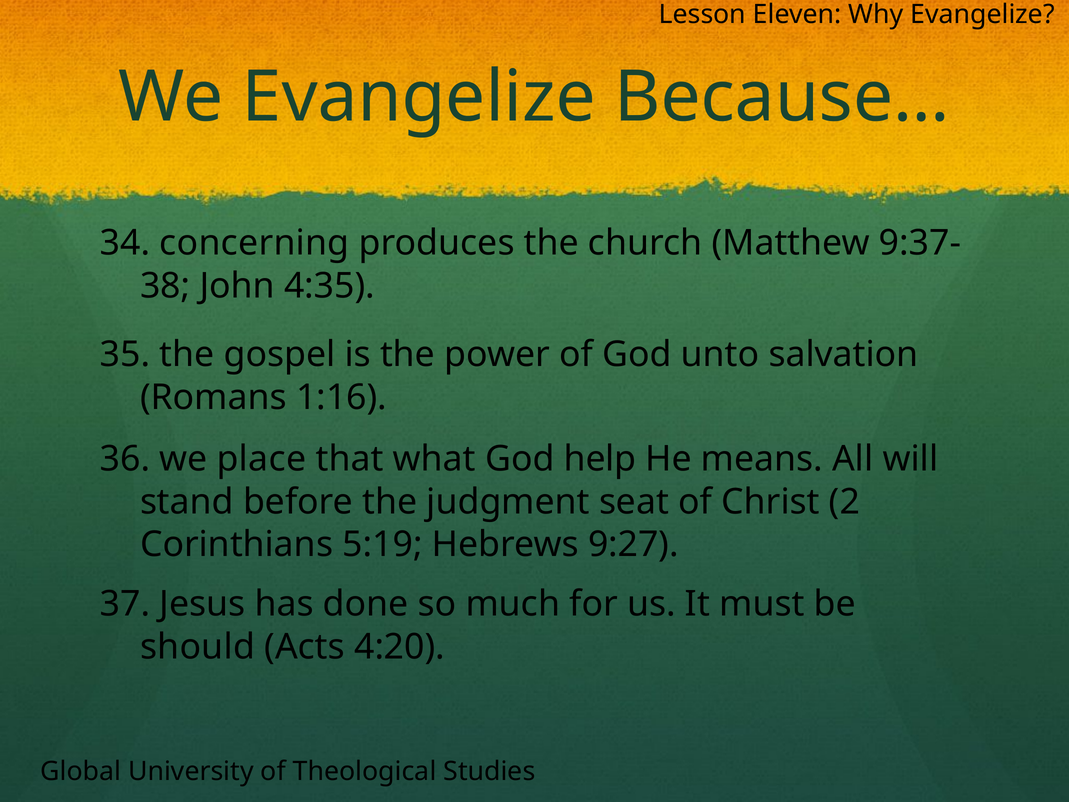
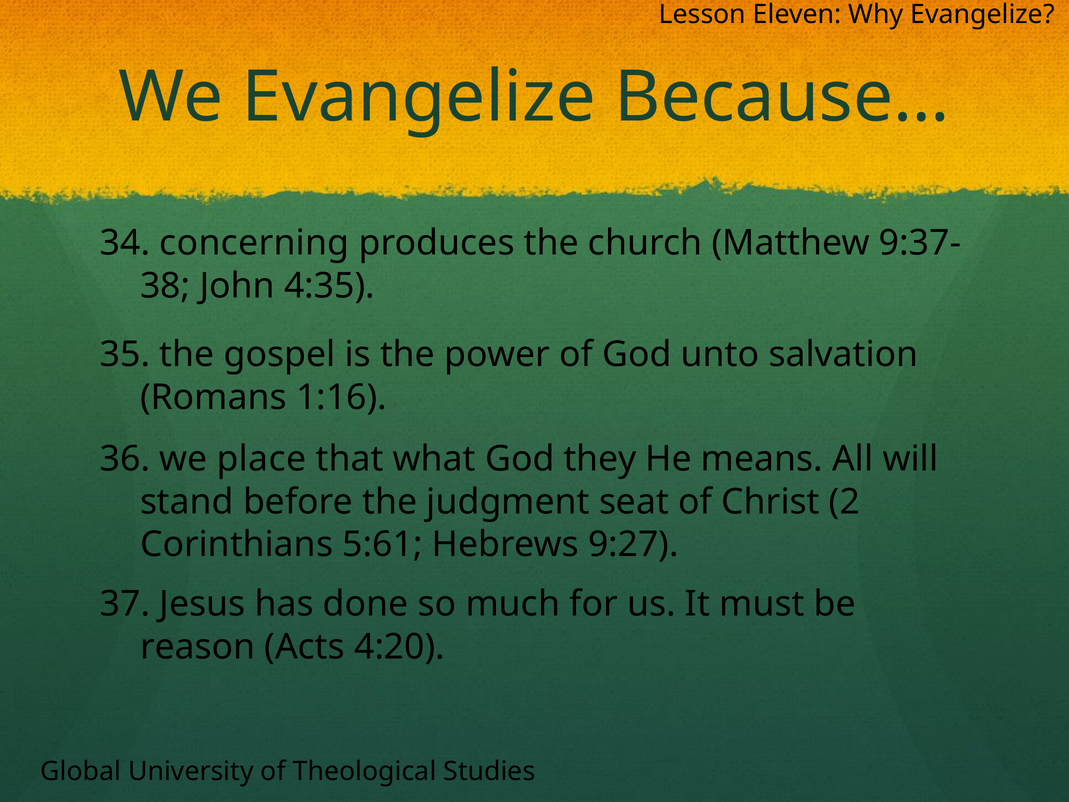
help: help -> they (600, 459)
5:19: 5:19 -> 5:61 (382, 544)
should: should -> reason (198, 647)
